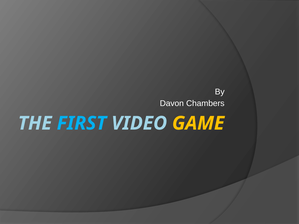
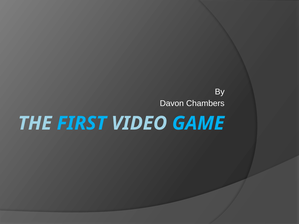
GAME colour: yellow -> light blue (198, 123)
